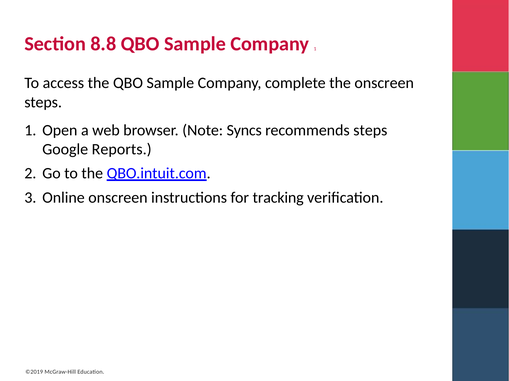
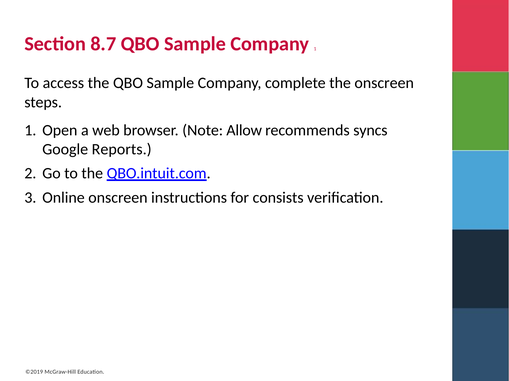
8.8: 8.8 -> 8.7 (103, 44)
Syncs: Syncs -> Allow (244, 130)
recommends steps: steps -> syncs (370, 130)
tracking: tracking -> consists (278, 198)
